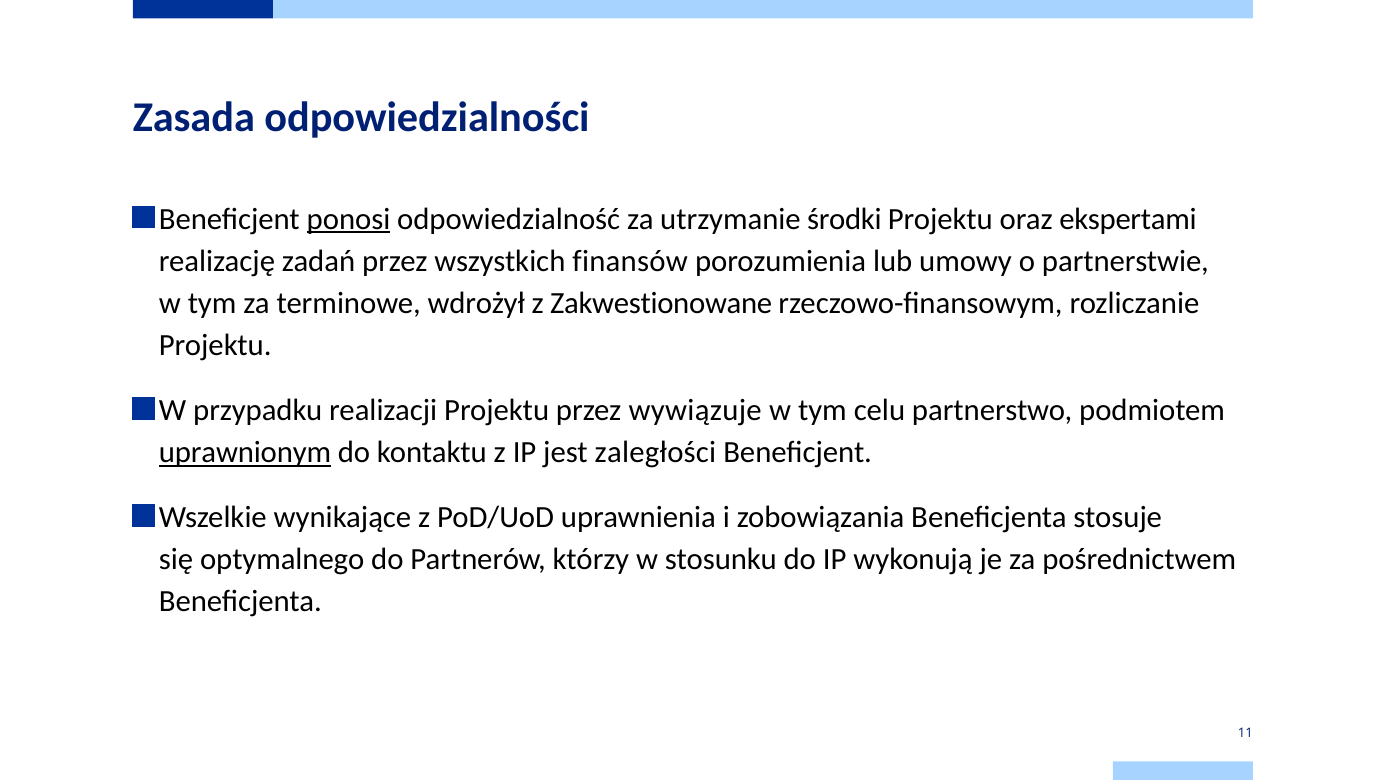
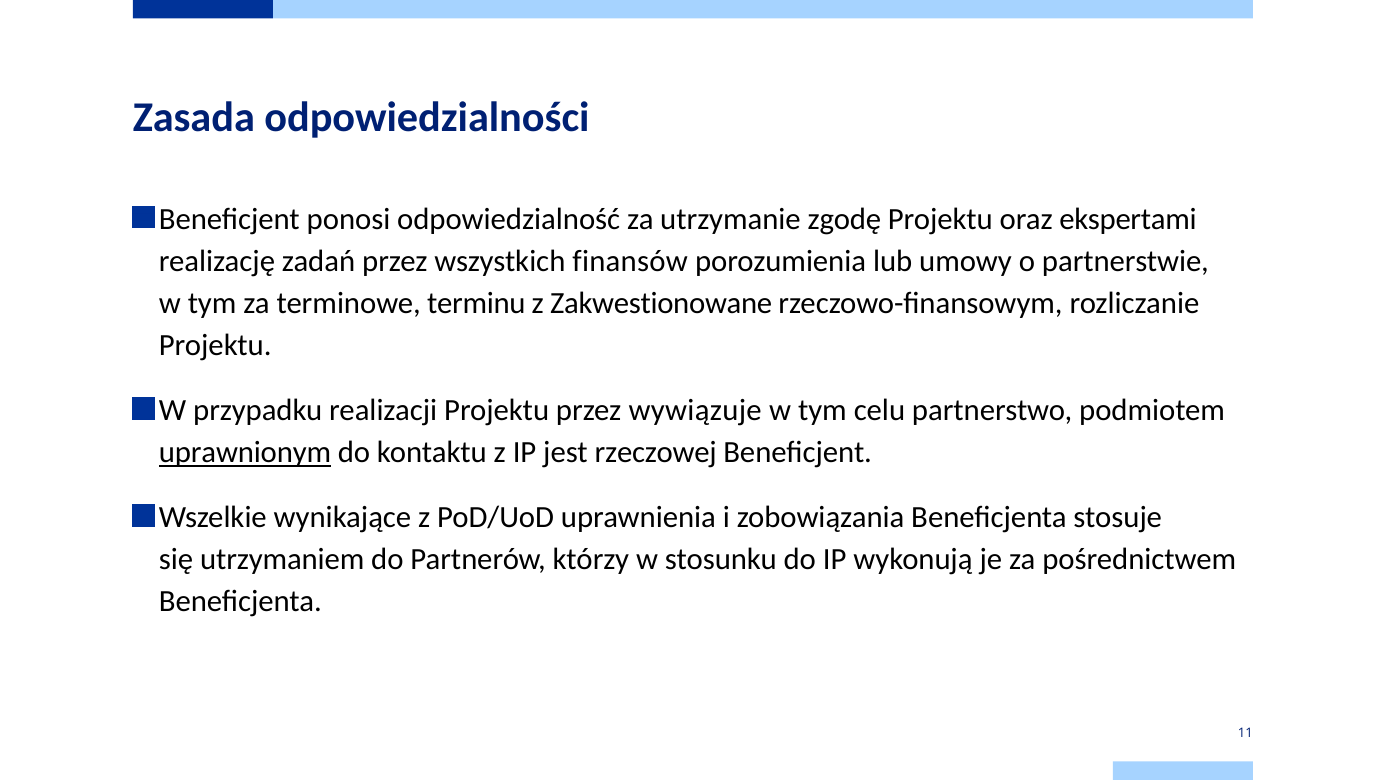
ponosi underline: present -> none (349, 219)
środki: środki -> zgodę (844, 219)
wdrożył: wdrożył -> terminu (476, 303)
zaległości: zaległości -> rzeczowej (656, 452)
optymalnego: optymalnego -> utrzymaniem (282, 559)
